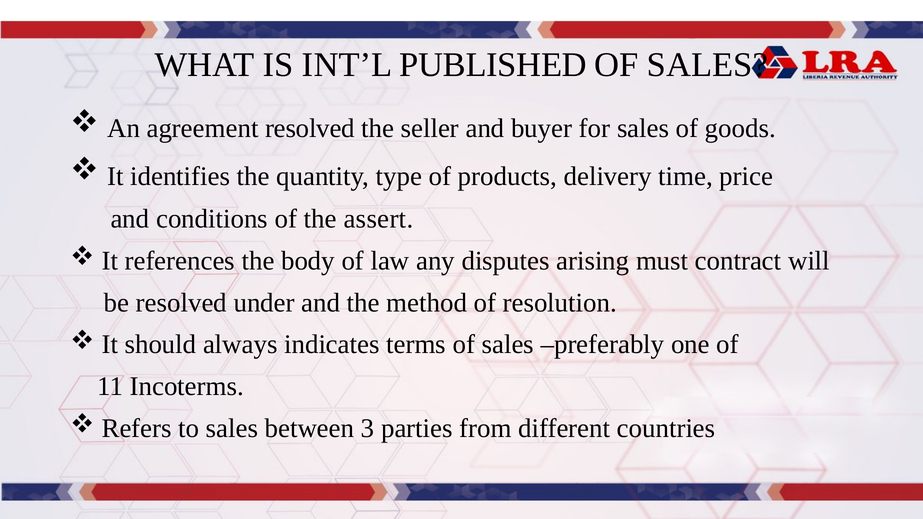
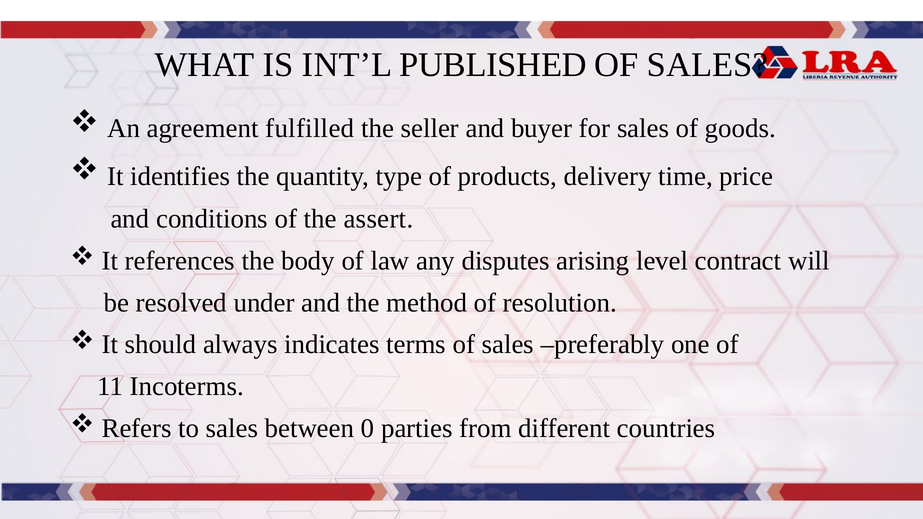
agreement resolved: resolved -> fulfilled (310, 129)
must: must -> level (662, 261)
3: 3 -> 0 (368, 428)
